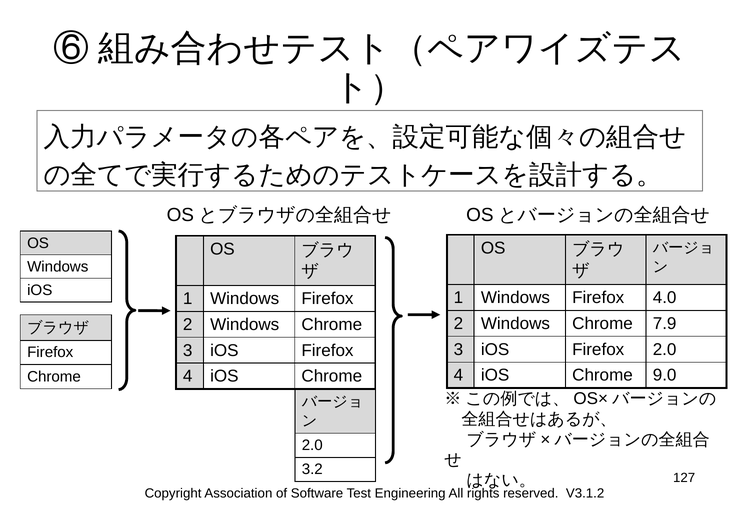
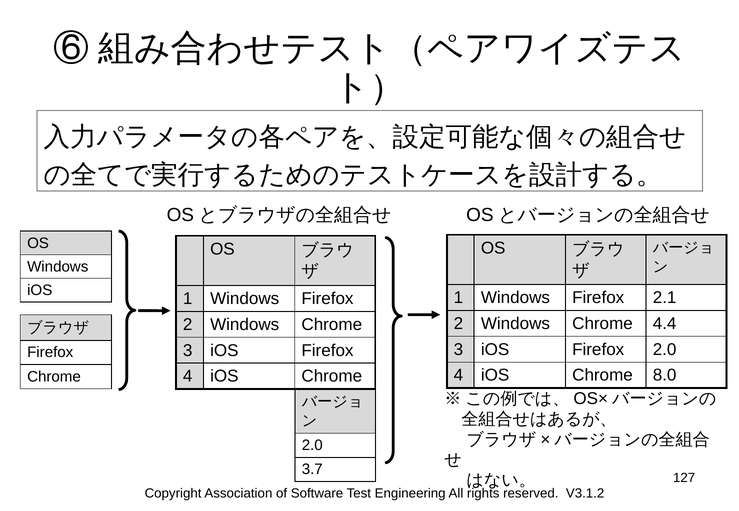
4.0: 4.0 -> 2.1 (665, 298)
7.9: 7.9 -> 4.4 (665, 324)
9.0: 9.0 -> 8.0 (665, 376)
3.2: 3.2 -> 3.7 (312, 470)
